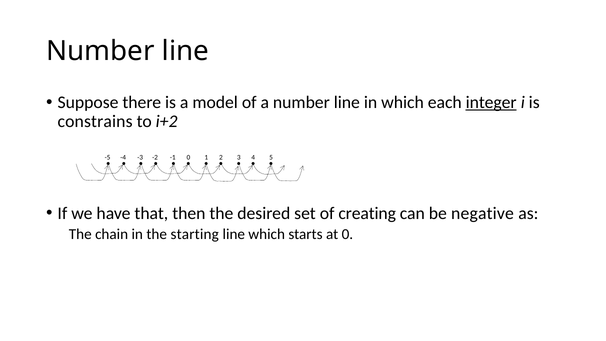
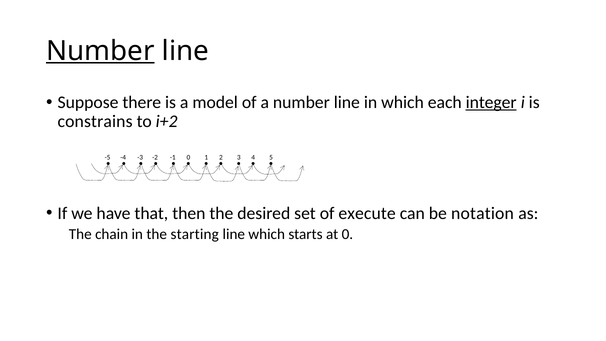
Number underline: none -> present (100, 51)
creating: creating -> execute (367, 213)
negative: negative -> notation (483, 213)
